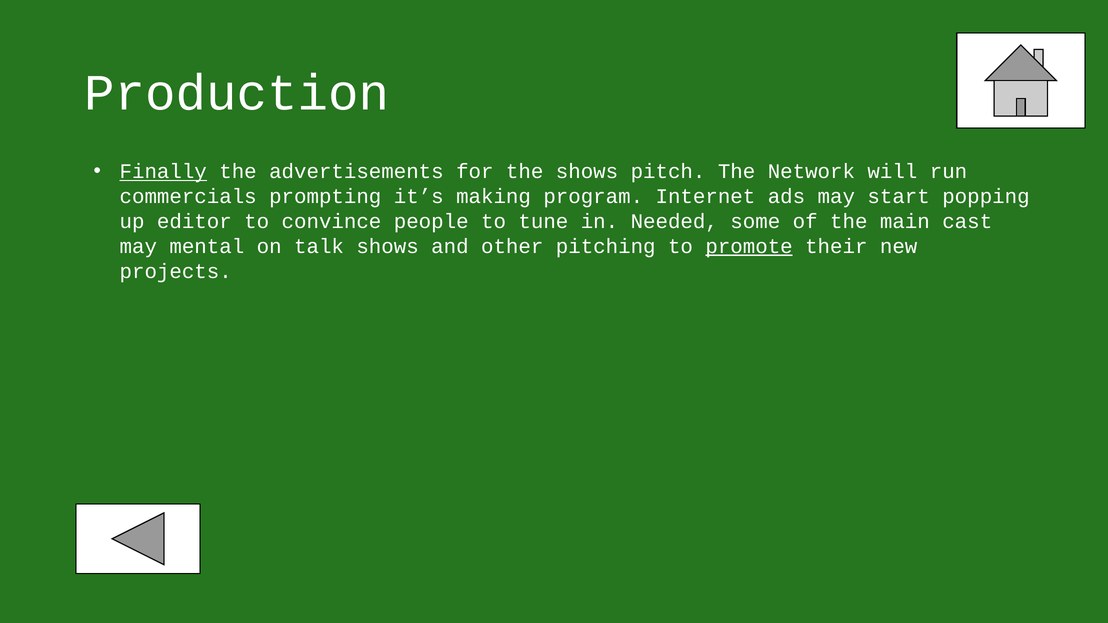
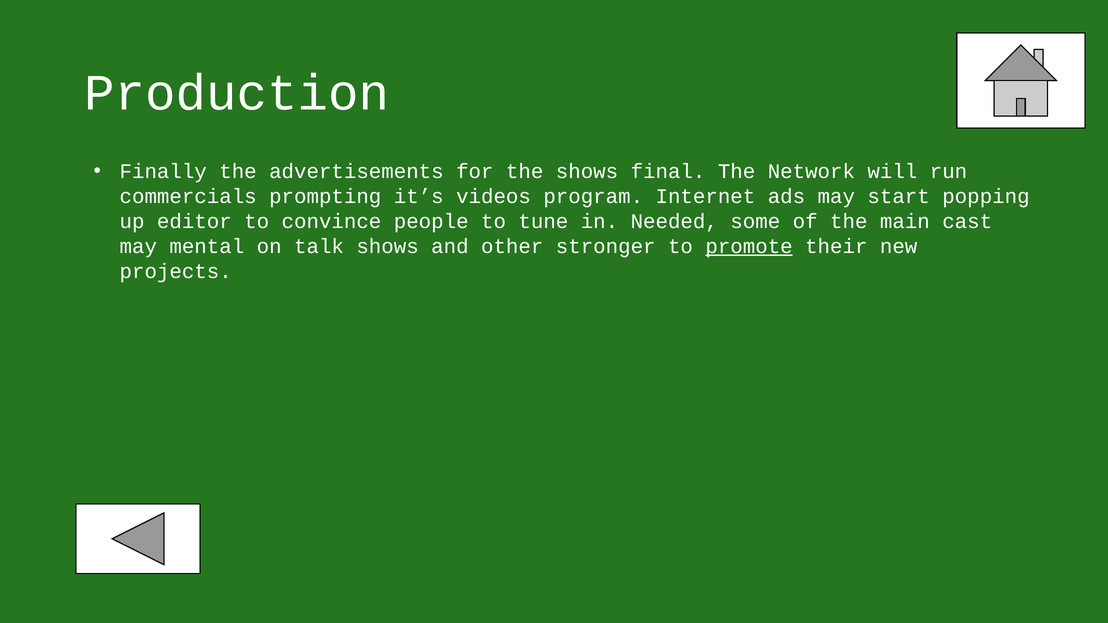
Finally underline: present -> none (163, 172)
pitch: pitch -> final (668, 172)
making: making -> videos (494, 197)
pitching: pitching -> stronger (606, 246)
